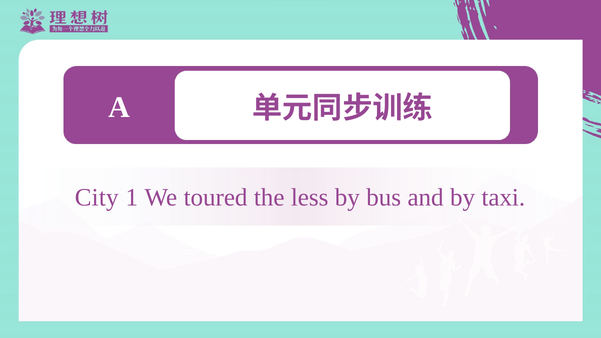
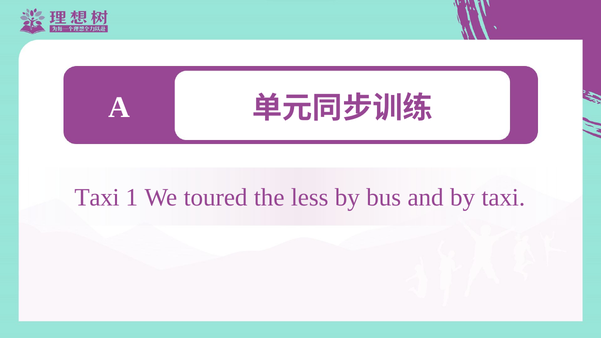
City: City -> Taxi (97, 198)
